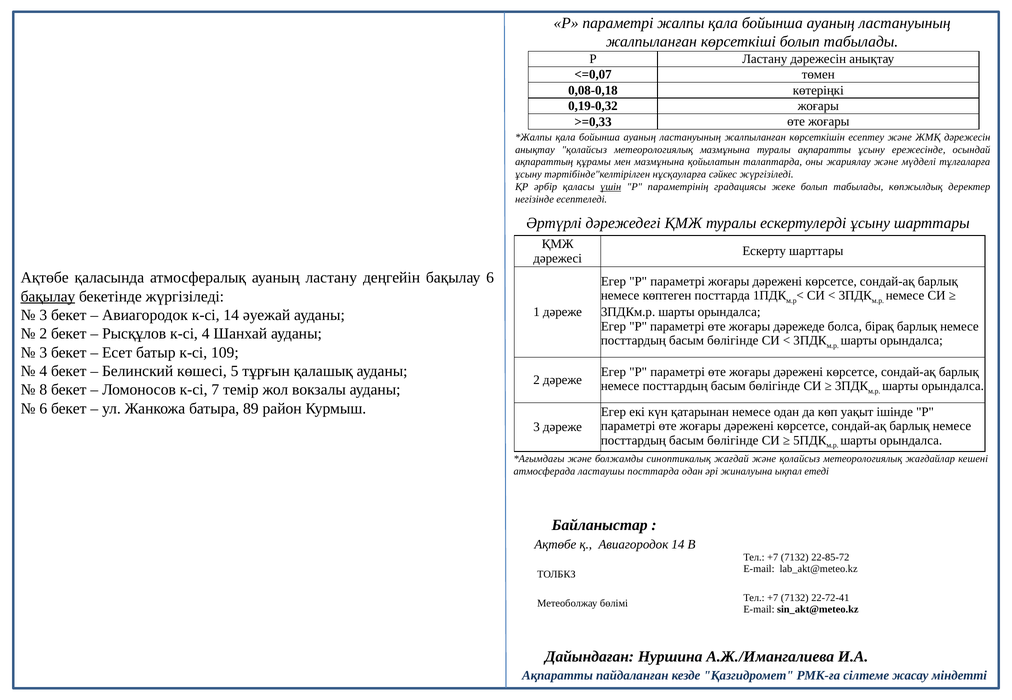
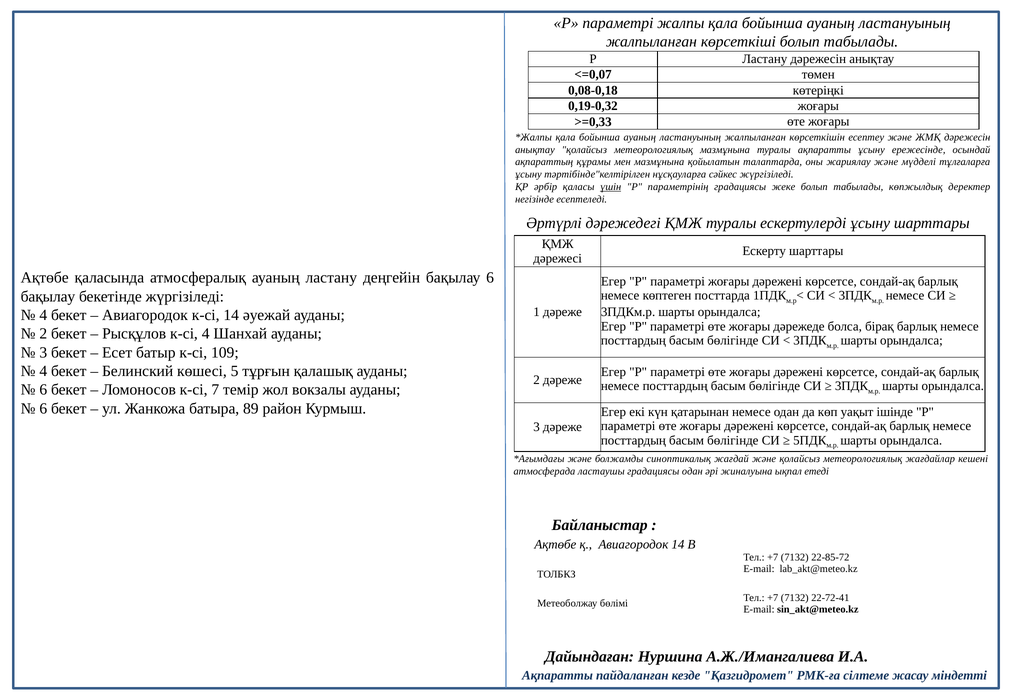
бақылау underline: present -> none (48, 297)
3: 3 -> 4 (43, 315)
8: 8 -> 6 (43, 390)
ластаушы посттарда: посттарда -> градациясы (653, 472)
